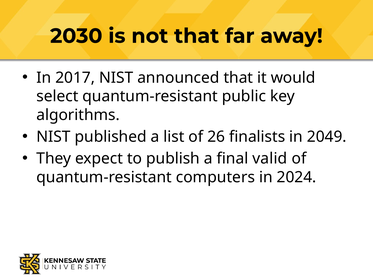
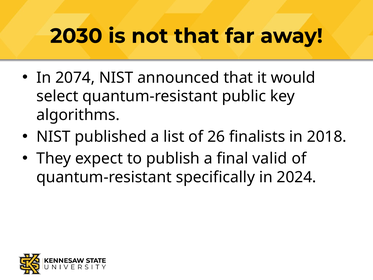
2017: 2017 -> 2074 (75, 78)
2049: 2049 -> 2018 (327, 137)
computers: computers -> specifically (215, 177)
